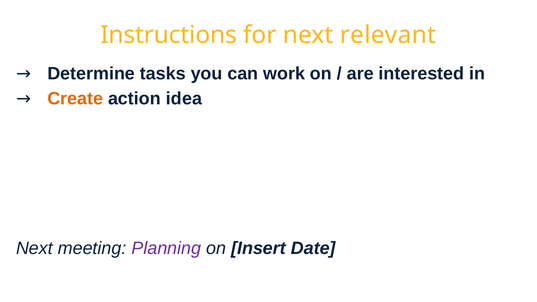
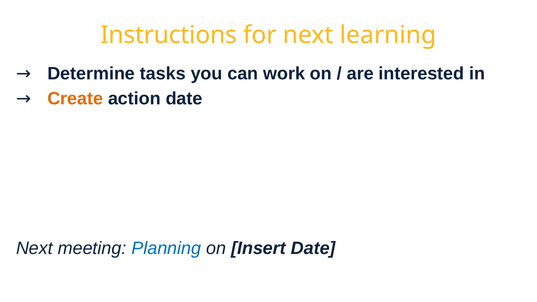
relevant: relevant -> learning (388, 35)
action idea: idea -> date (184, 99)
Planning colour: purple -> blue (166, 248)
